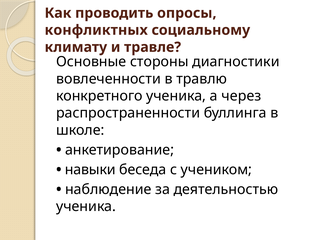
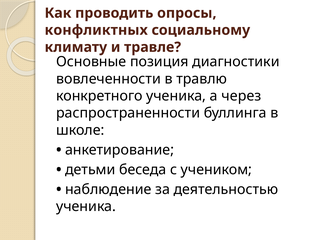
стороны: стороны -> позиция (159, 62)
навыки: навыки -> детьми (90, 169)
